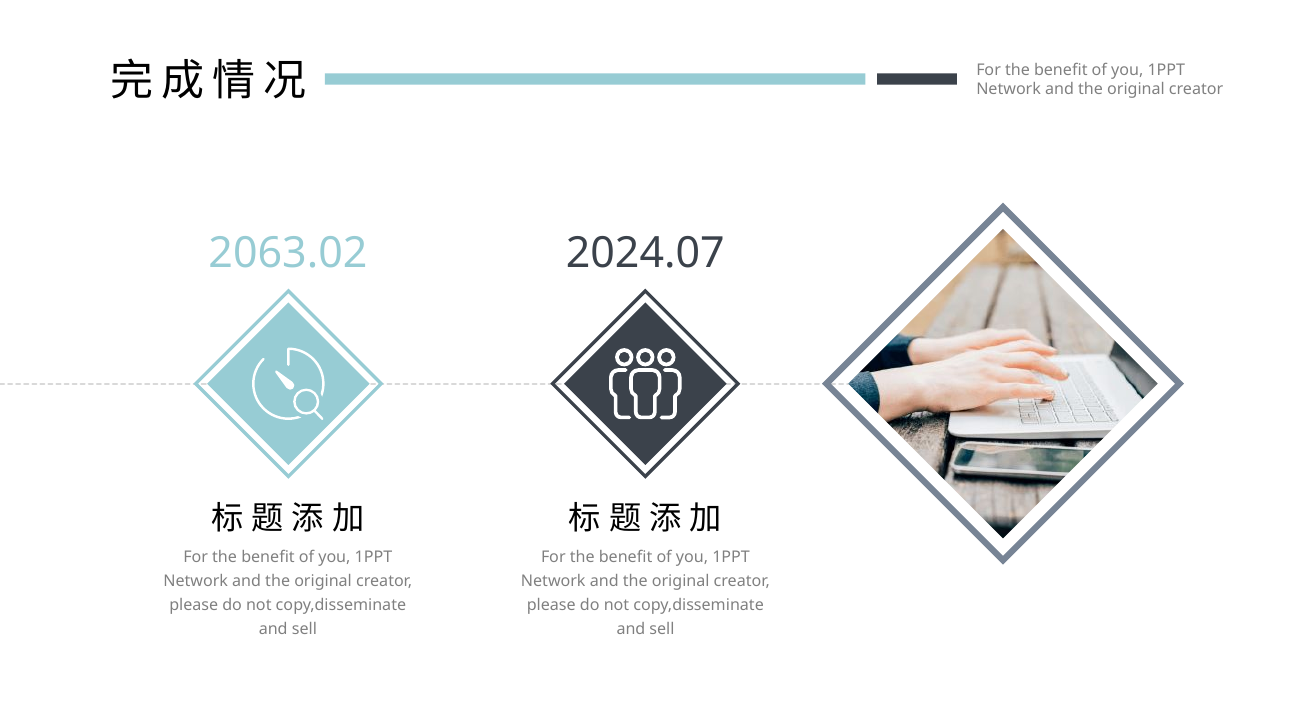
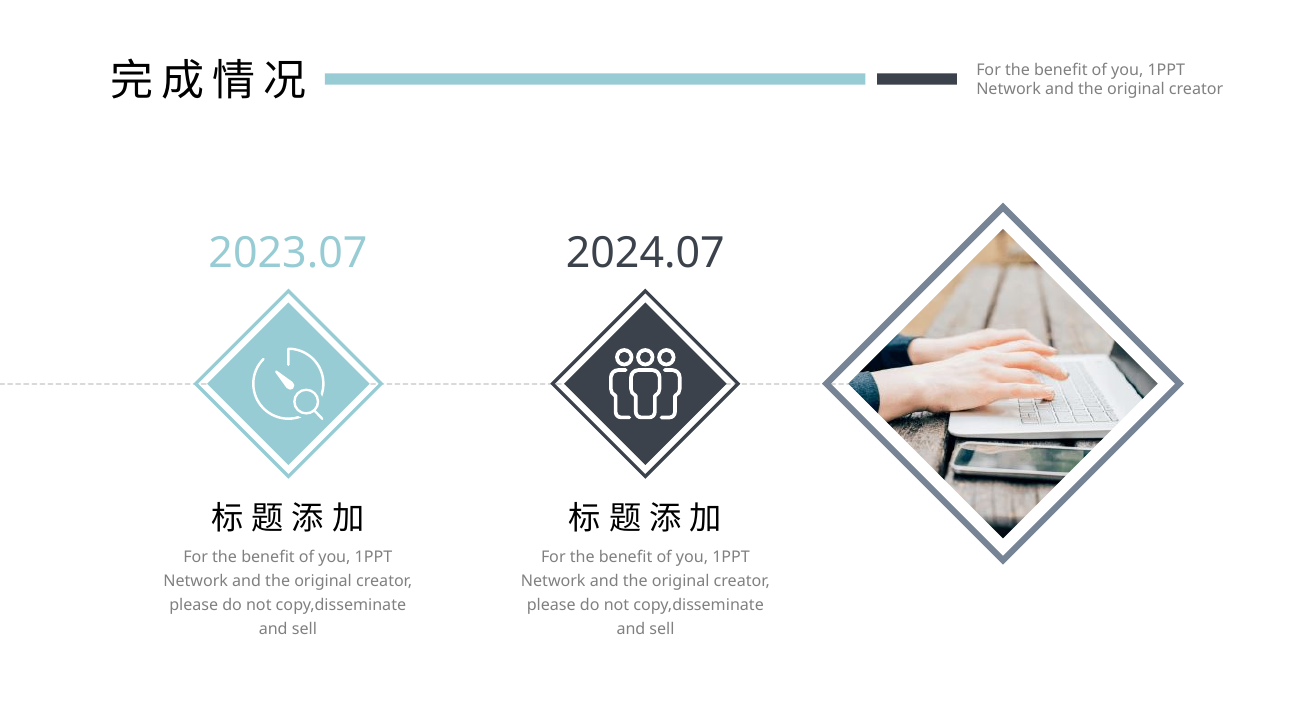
2063.02: 2063.02 -> 2023.07 (288, 253)
